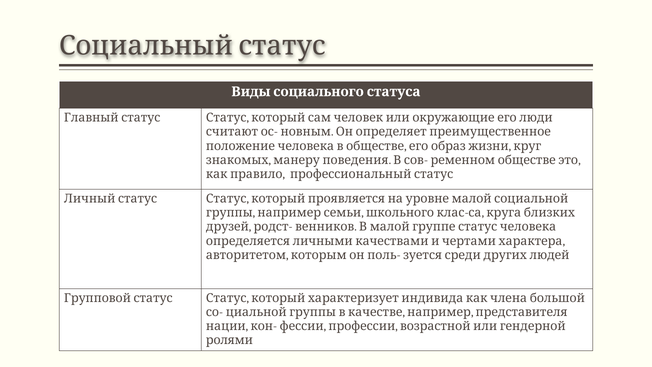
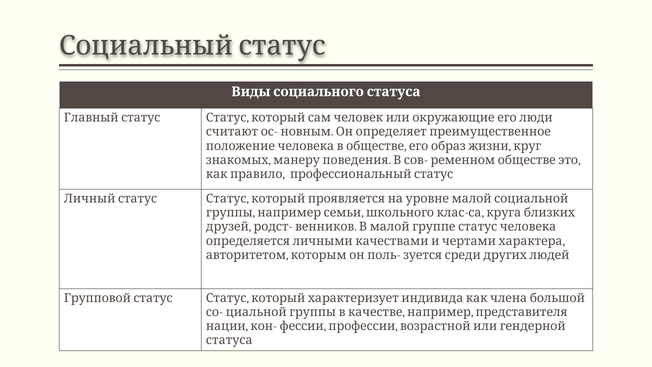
ролями: ролями -> статуса (229, 340)
